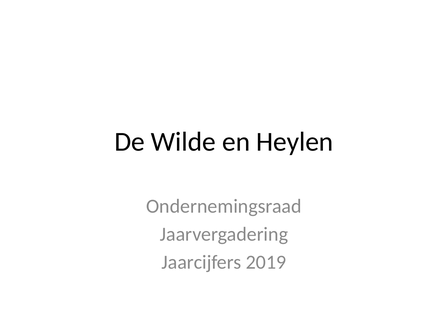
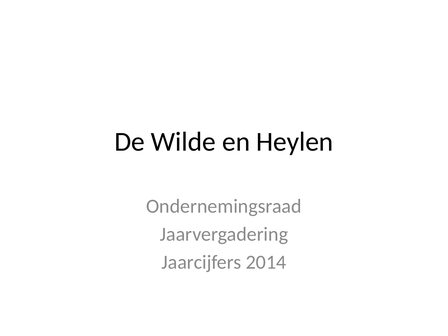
2019: 2019 -> 2014 (266, 262)
